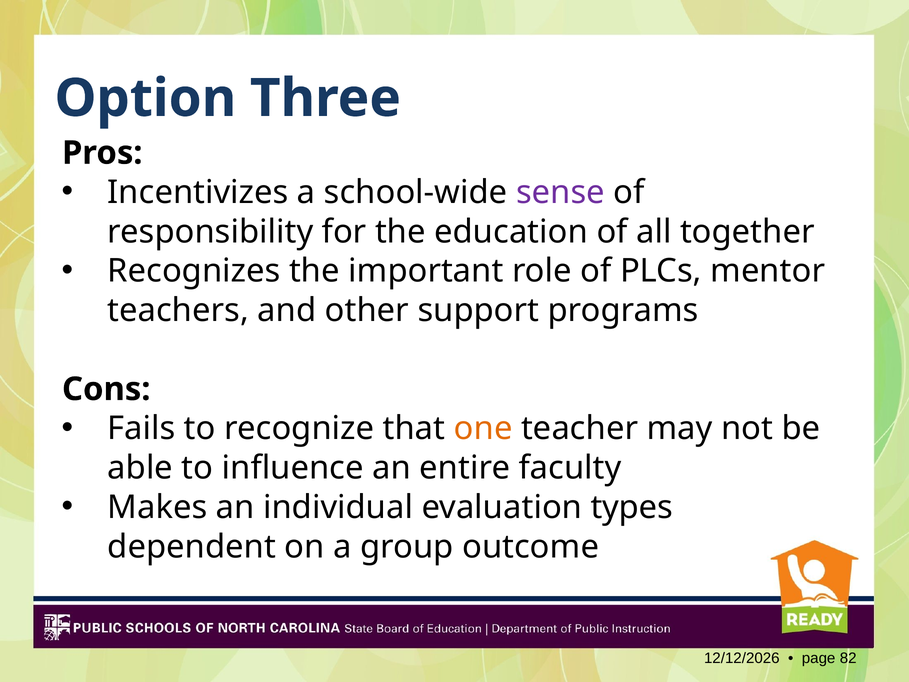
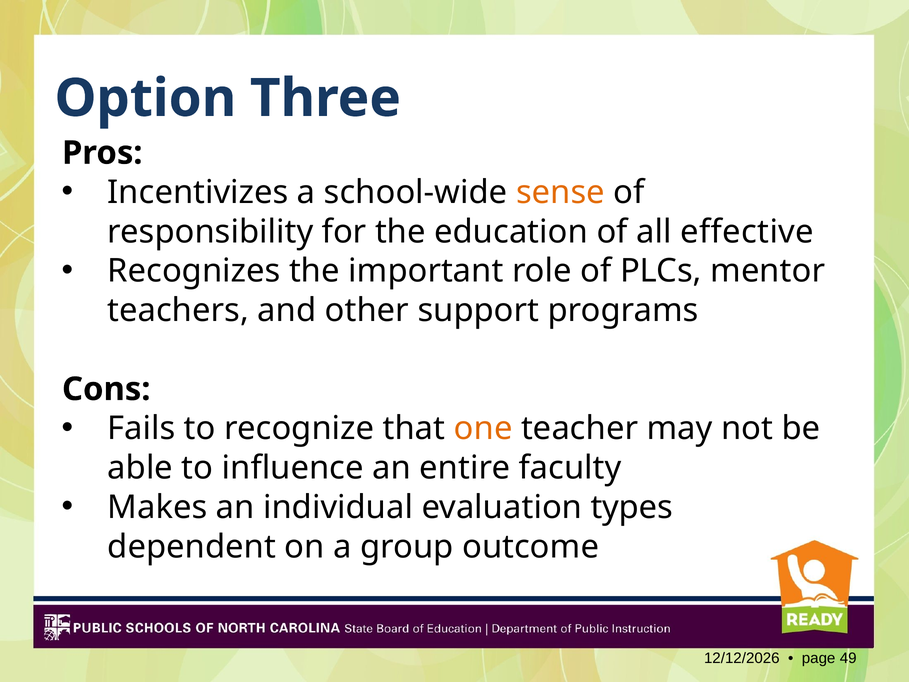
sense colour: purple -> orange (560, 192)
together: together -> effective (747, 232)
82: 82 -> 49 (848, 658)
